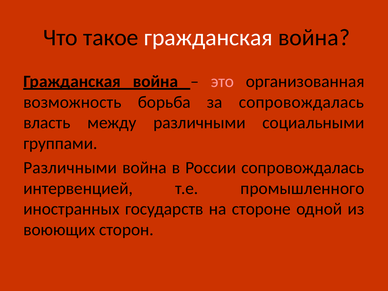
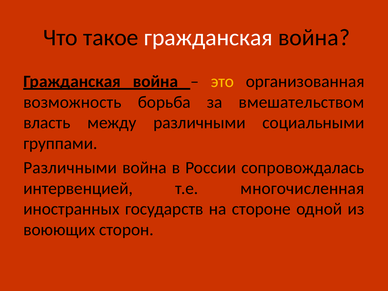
это colour: pink -> yellow (222, 81)
за сопровождалась: сопровождалась -> вмешательством (301, 102)
промышленного: промышленного -> многочисленная (302, 188)
